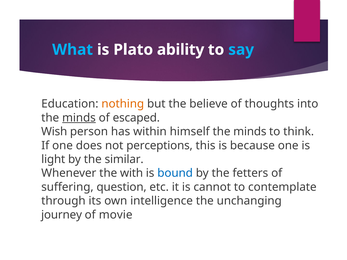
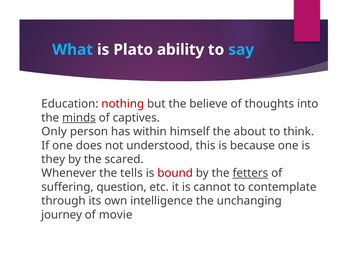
nothing colour: orange -> red (123, 104)
escaped: escaped -> captives (136, 118)
Wish: Wish -> Only (54, 132)
himself the minds: minds -> about (250, 132)
perceptions: perceptions -> understood (159, 146)
light: light -> they (53, 159)
similar: similar -> scared (124, 159)
with: with -> tells (131, 173)
bound colour: blue -> red (175, 173)
fetters underline: none -> present (250, 173)
